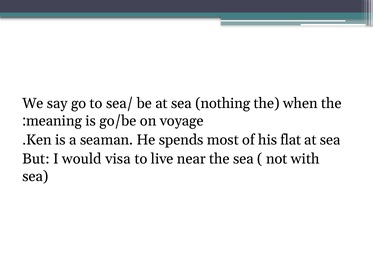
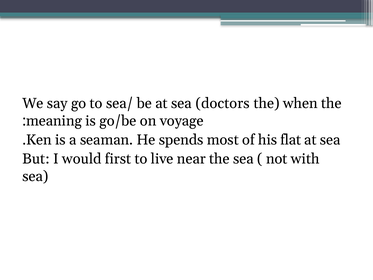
nothing: nothing -> doctors (223, 103)
visa: visa -> first (118, 159)
